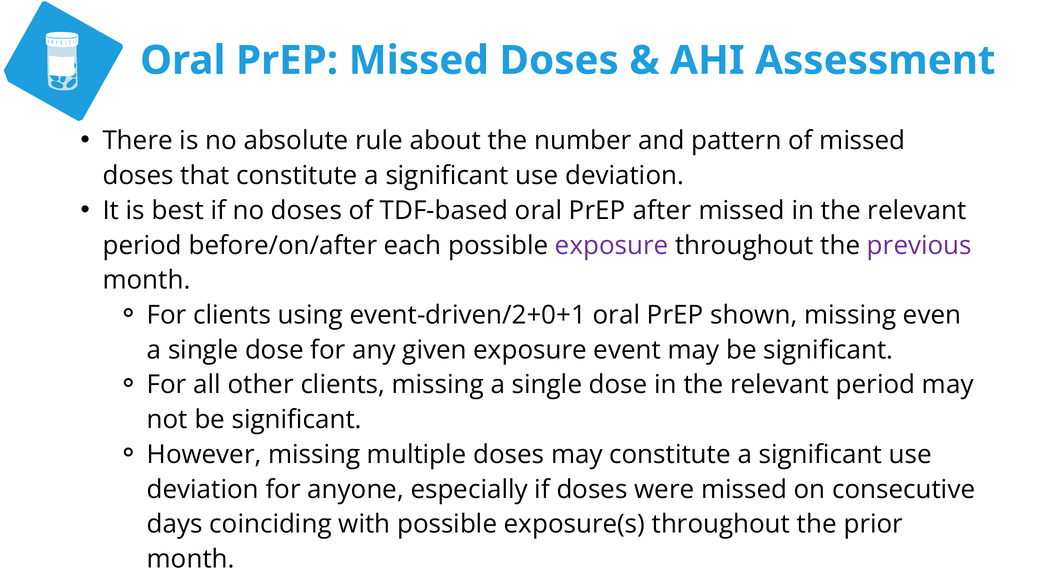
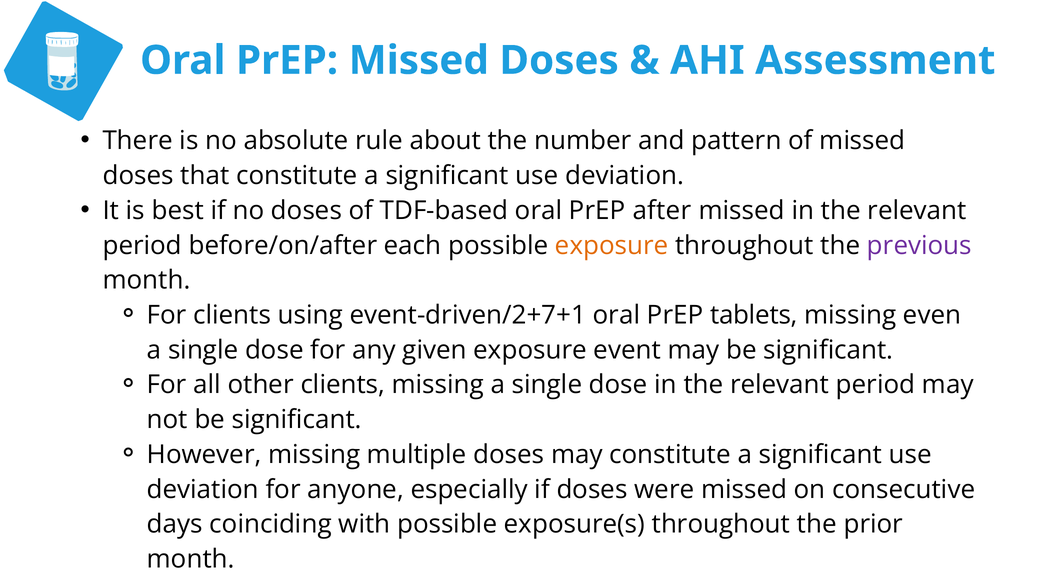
exposure colour: purple -> orange (612, 245)
event-driven/2+0+1: event-driven/2+0+1 -> event-driven/2+7+1 (468, 315)
shown: shown -> tablets (754, 315)
